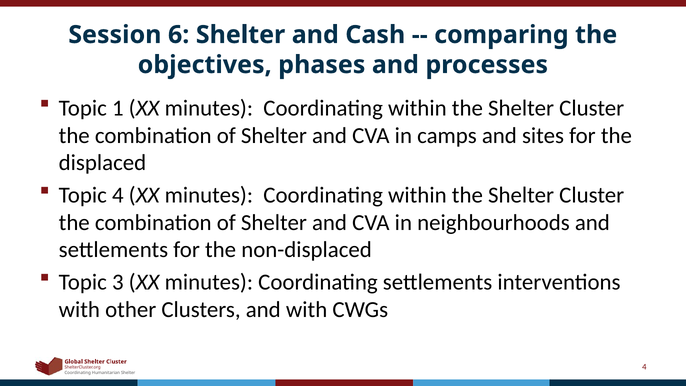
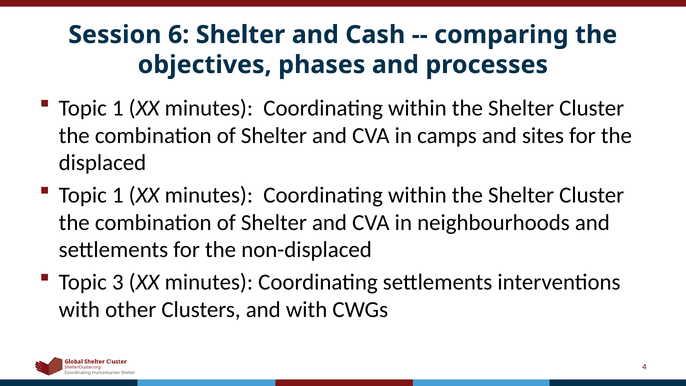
4: 4 -> 1 (118, 195)
